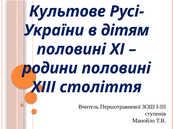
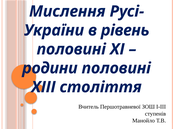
Культове: Культове -> Мислення (67, 11)
дітям: дітям -> рівень (125, 30)
